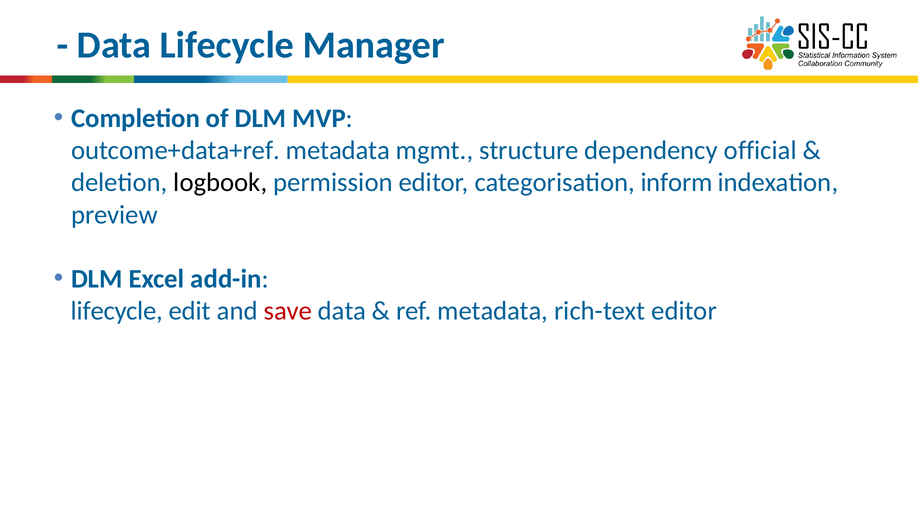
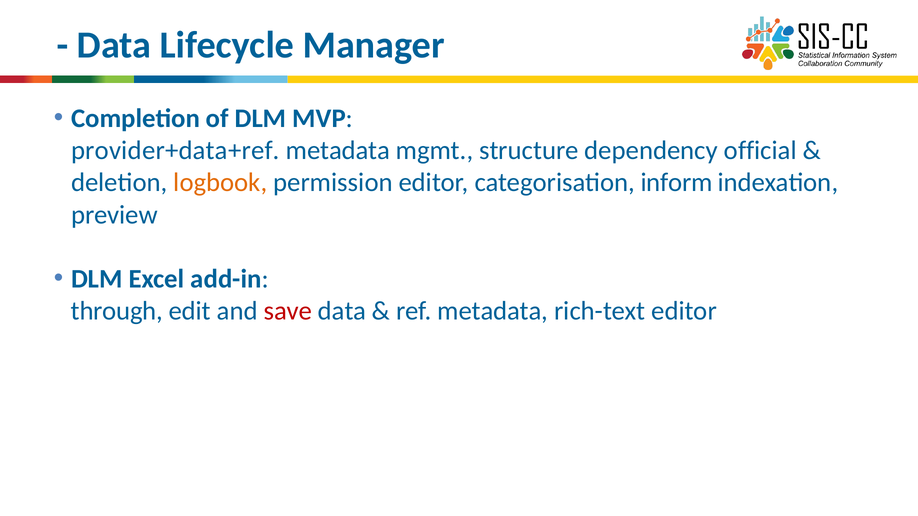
outcome+data+ref: outcome+data+ref -> provider+data+ref (175, 151)
logbook colour: black -> orange (220, 183)
lifecycle: lifecycle -> through (117, 311)
